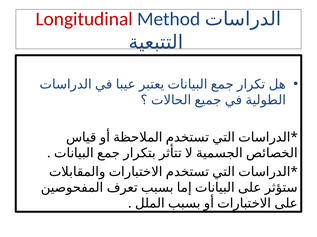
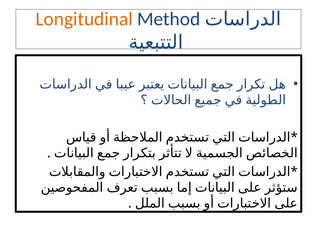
Longitudinal colour: red -> orange (84, 19)
